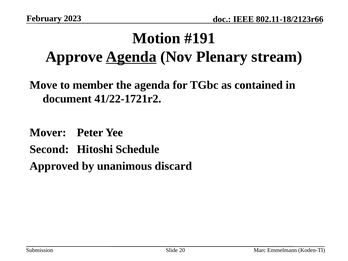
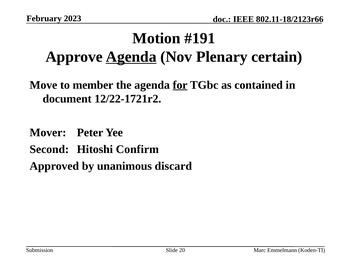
stream: stream -> certain (277, 57)
for underline: none -> present (180, 85)
41/22-1721r2: 41/22-1721r2 -> 12/22-1721r2 (128, 99)
Schedule: Schedule -> Confirm (137, 149)
